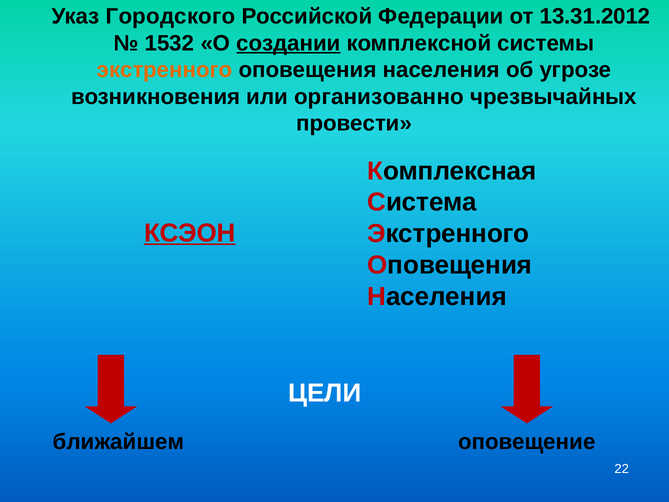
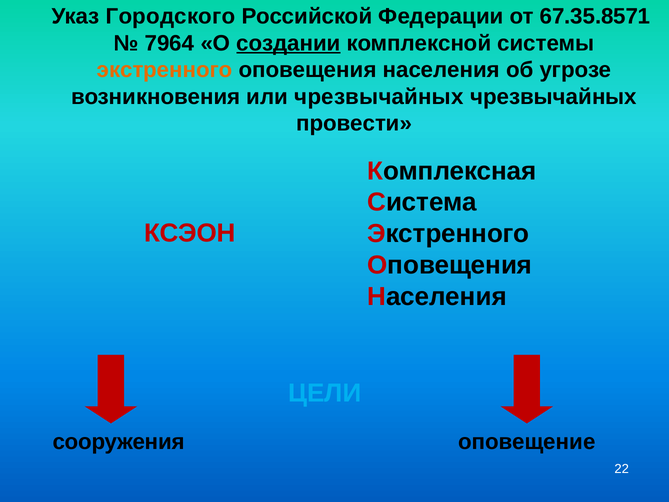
13.31.2012: 13.31.2012 -> 67.35.8571 (595, 17)
1532: 1532 -> 7964 (169, 43)
или организованно: организованно -> чрезвычайных (379, 97)
КСЭОН underline: present -> none (190, 233)
ЦЕЛИ colour: white -> light blue (325, 393)
ближайшем: ближайшем -> сооружения (119, 441)
